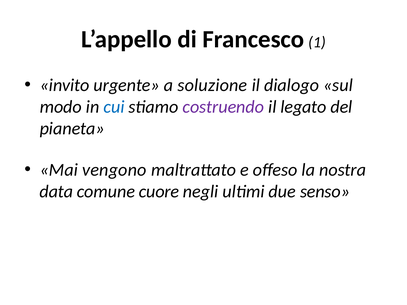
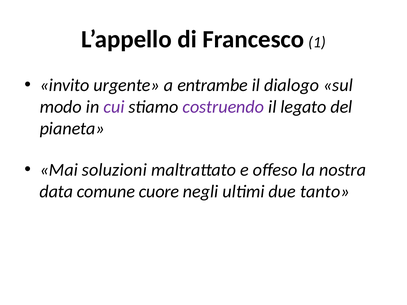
soluzione: soluzione -> entrambe (213, 85)
cui colour: blue -> purple (114, 107)
vengono: vengono -> soluzioni (114, 170)
senso: senso -> tanto (325, 192)
